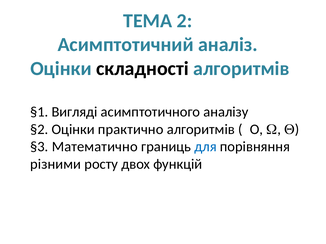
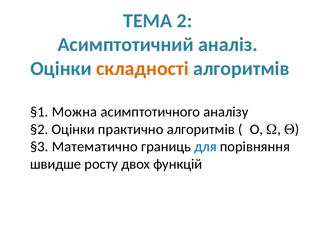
складності colour: black -> orange (142, 69)
Вигляді: Вигляді -> Можна (74, 112)
різними: різними -> швидше (56, 164)
